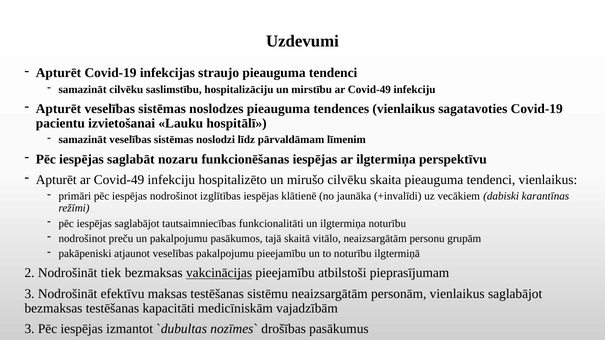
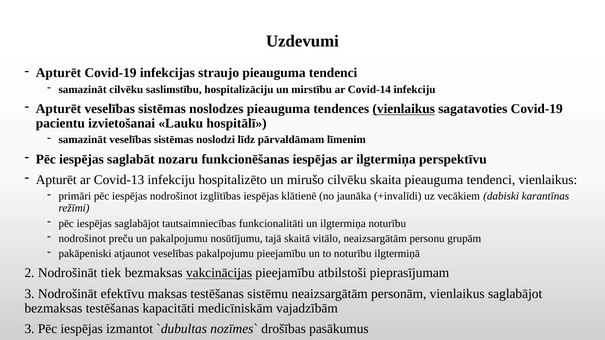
mirstību ar Covid-49: Covid-49 -> Covid-14 (369, 90)
vienlaikus underline: none -> present (404, 109)
Apturēt ar Covid-49: Covid-49 -> Covid-13 (119, 180)
pasākumos: pasākumos -> nosūtījumu (237, 239)
